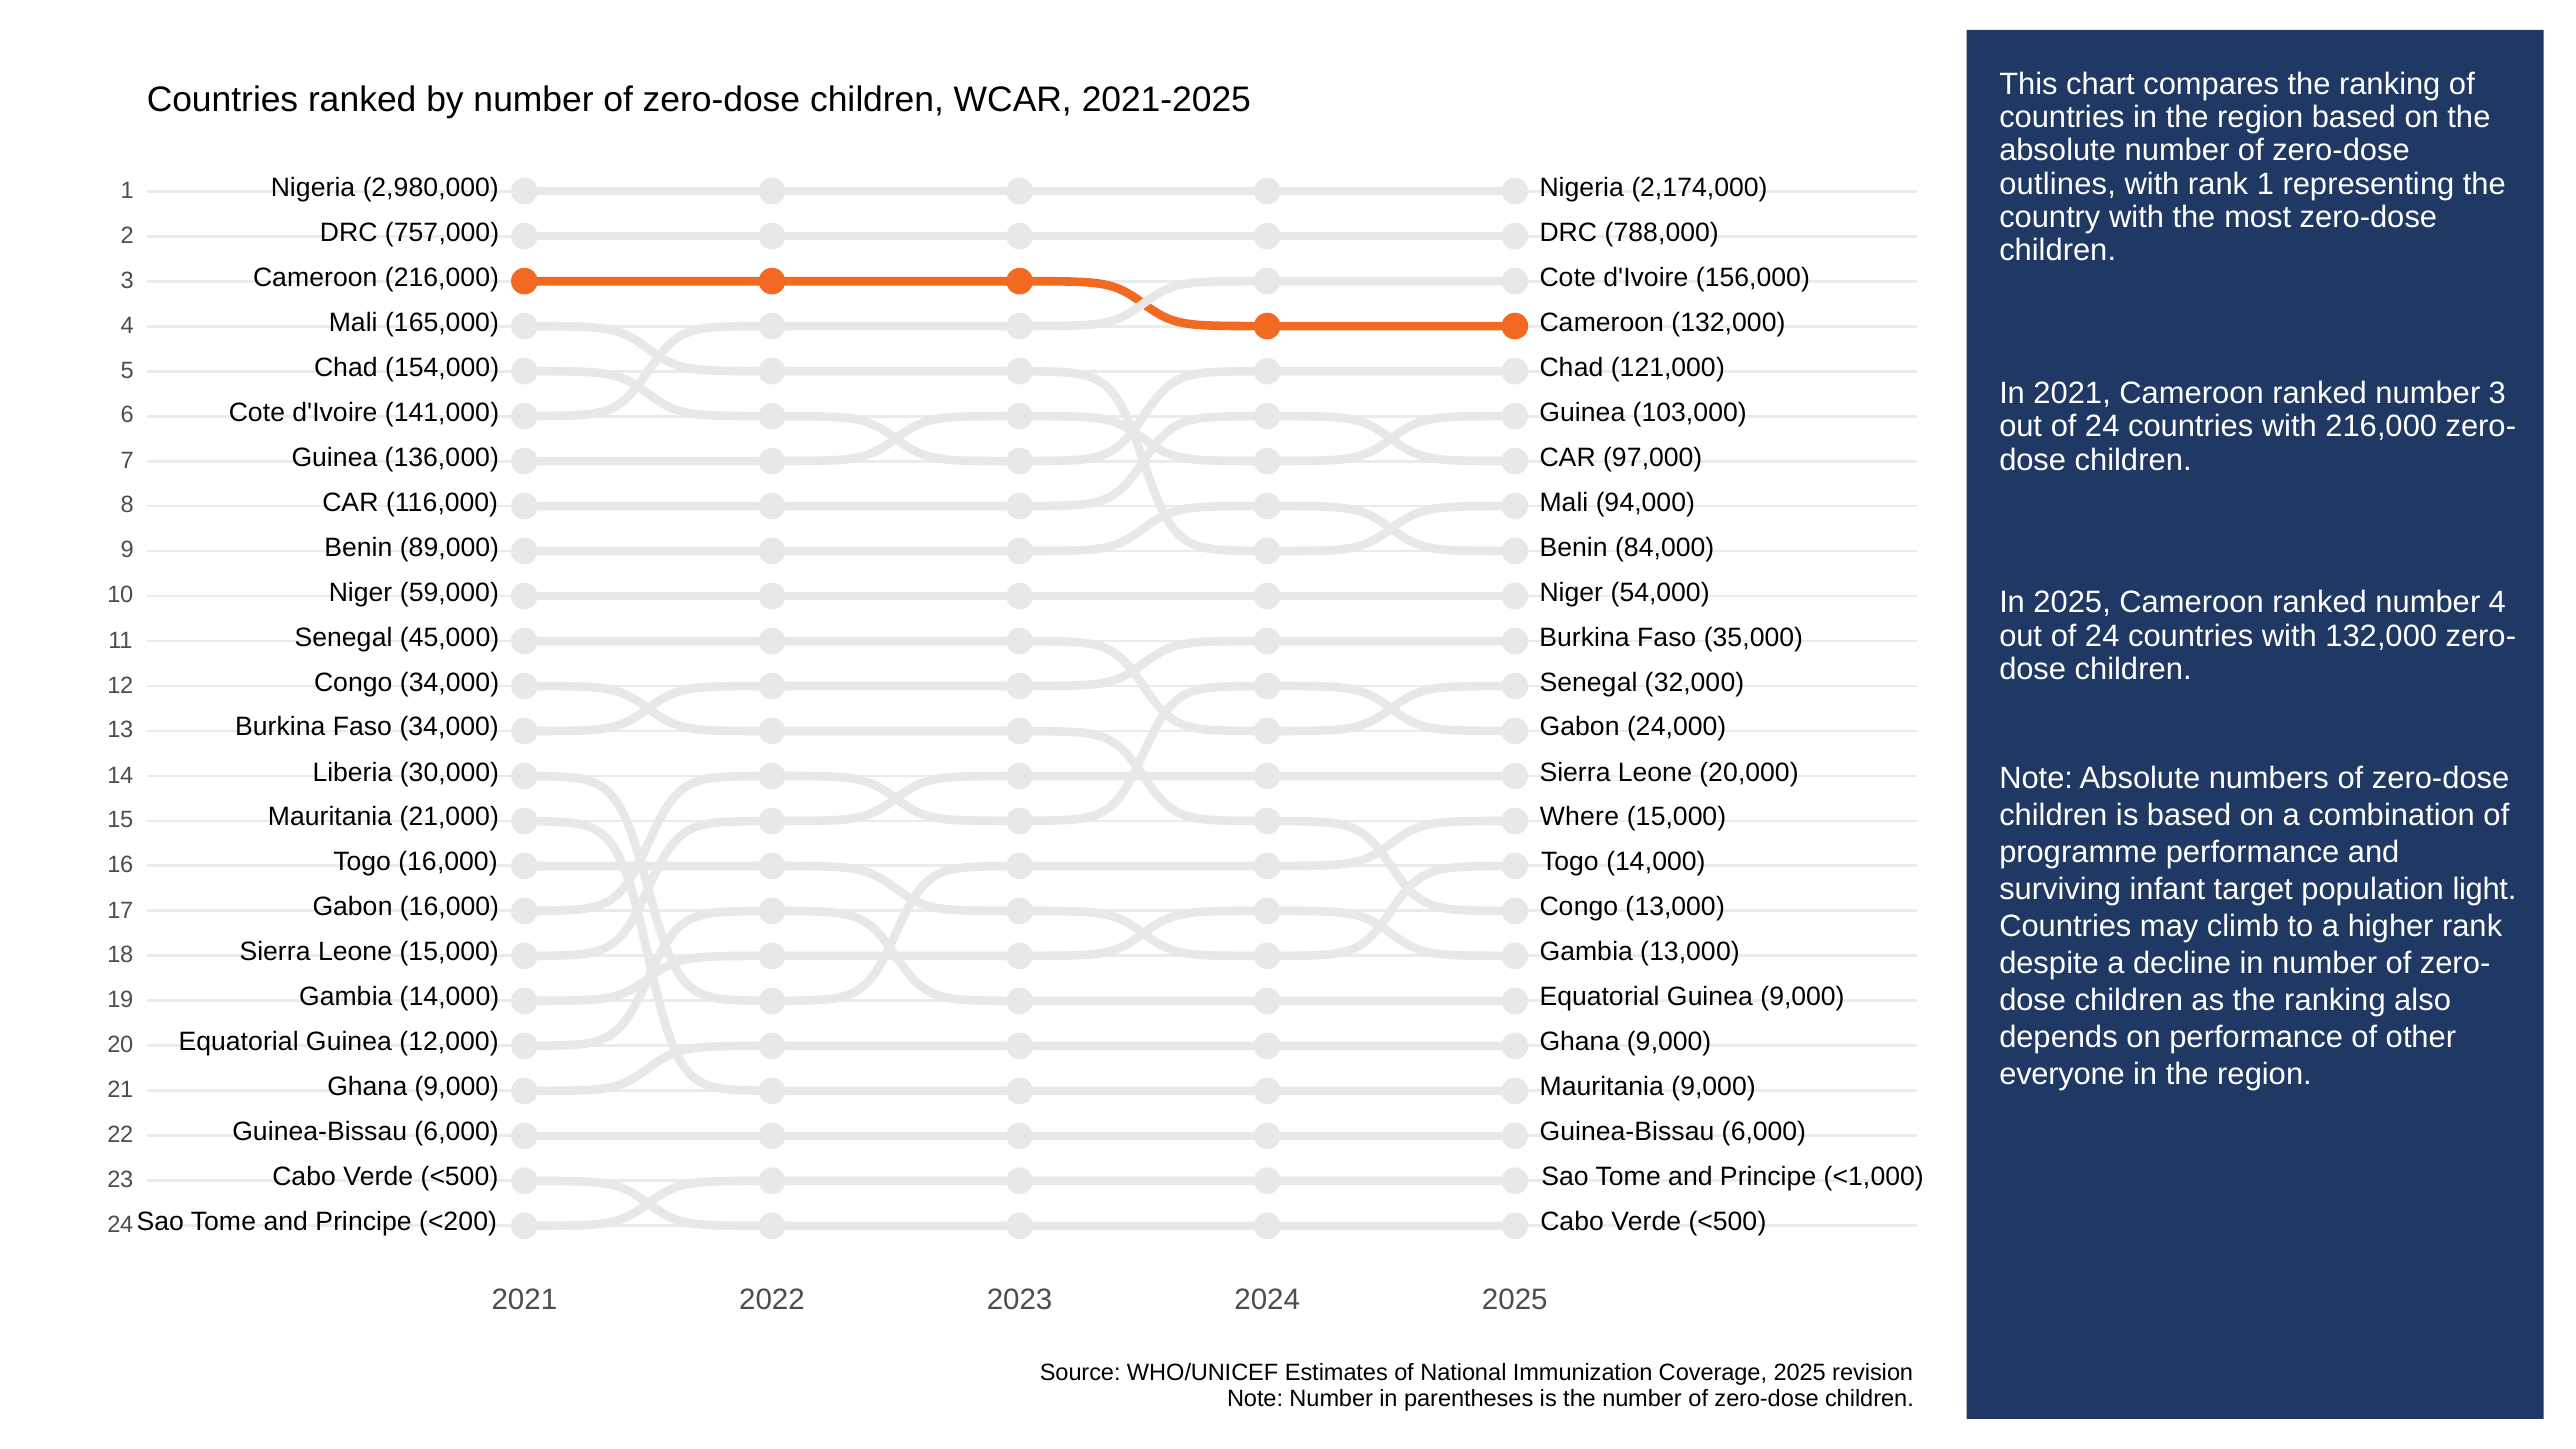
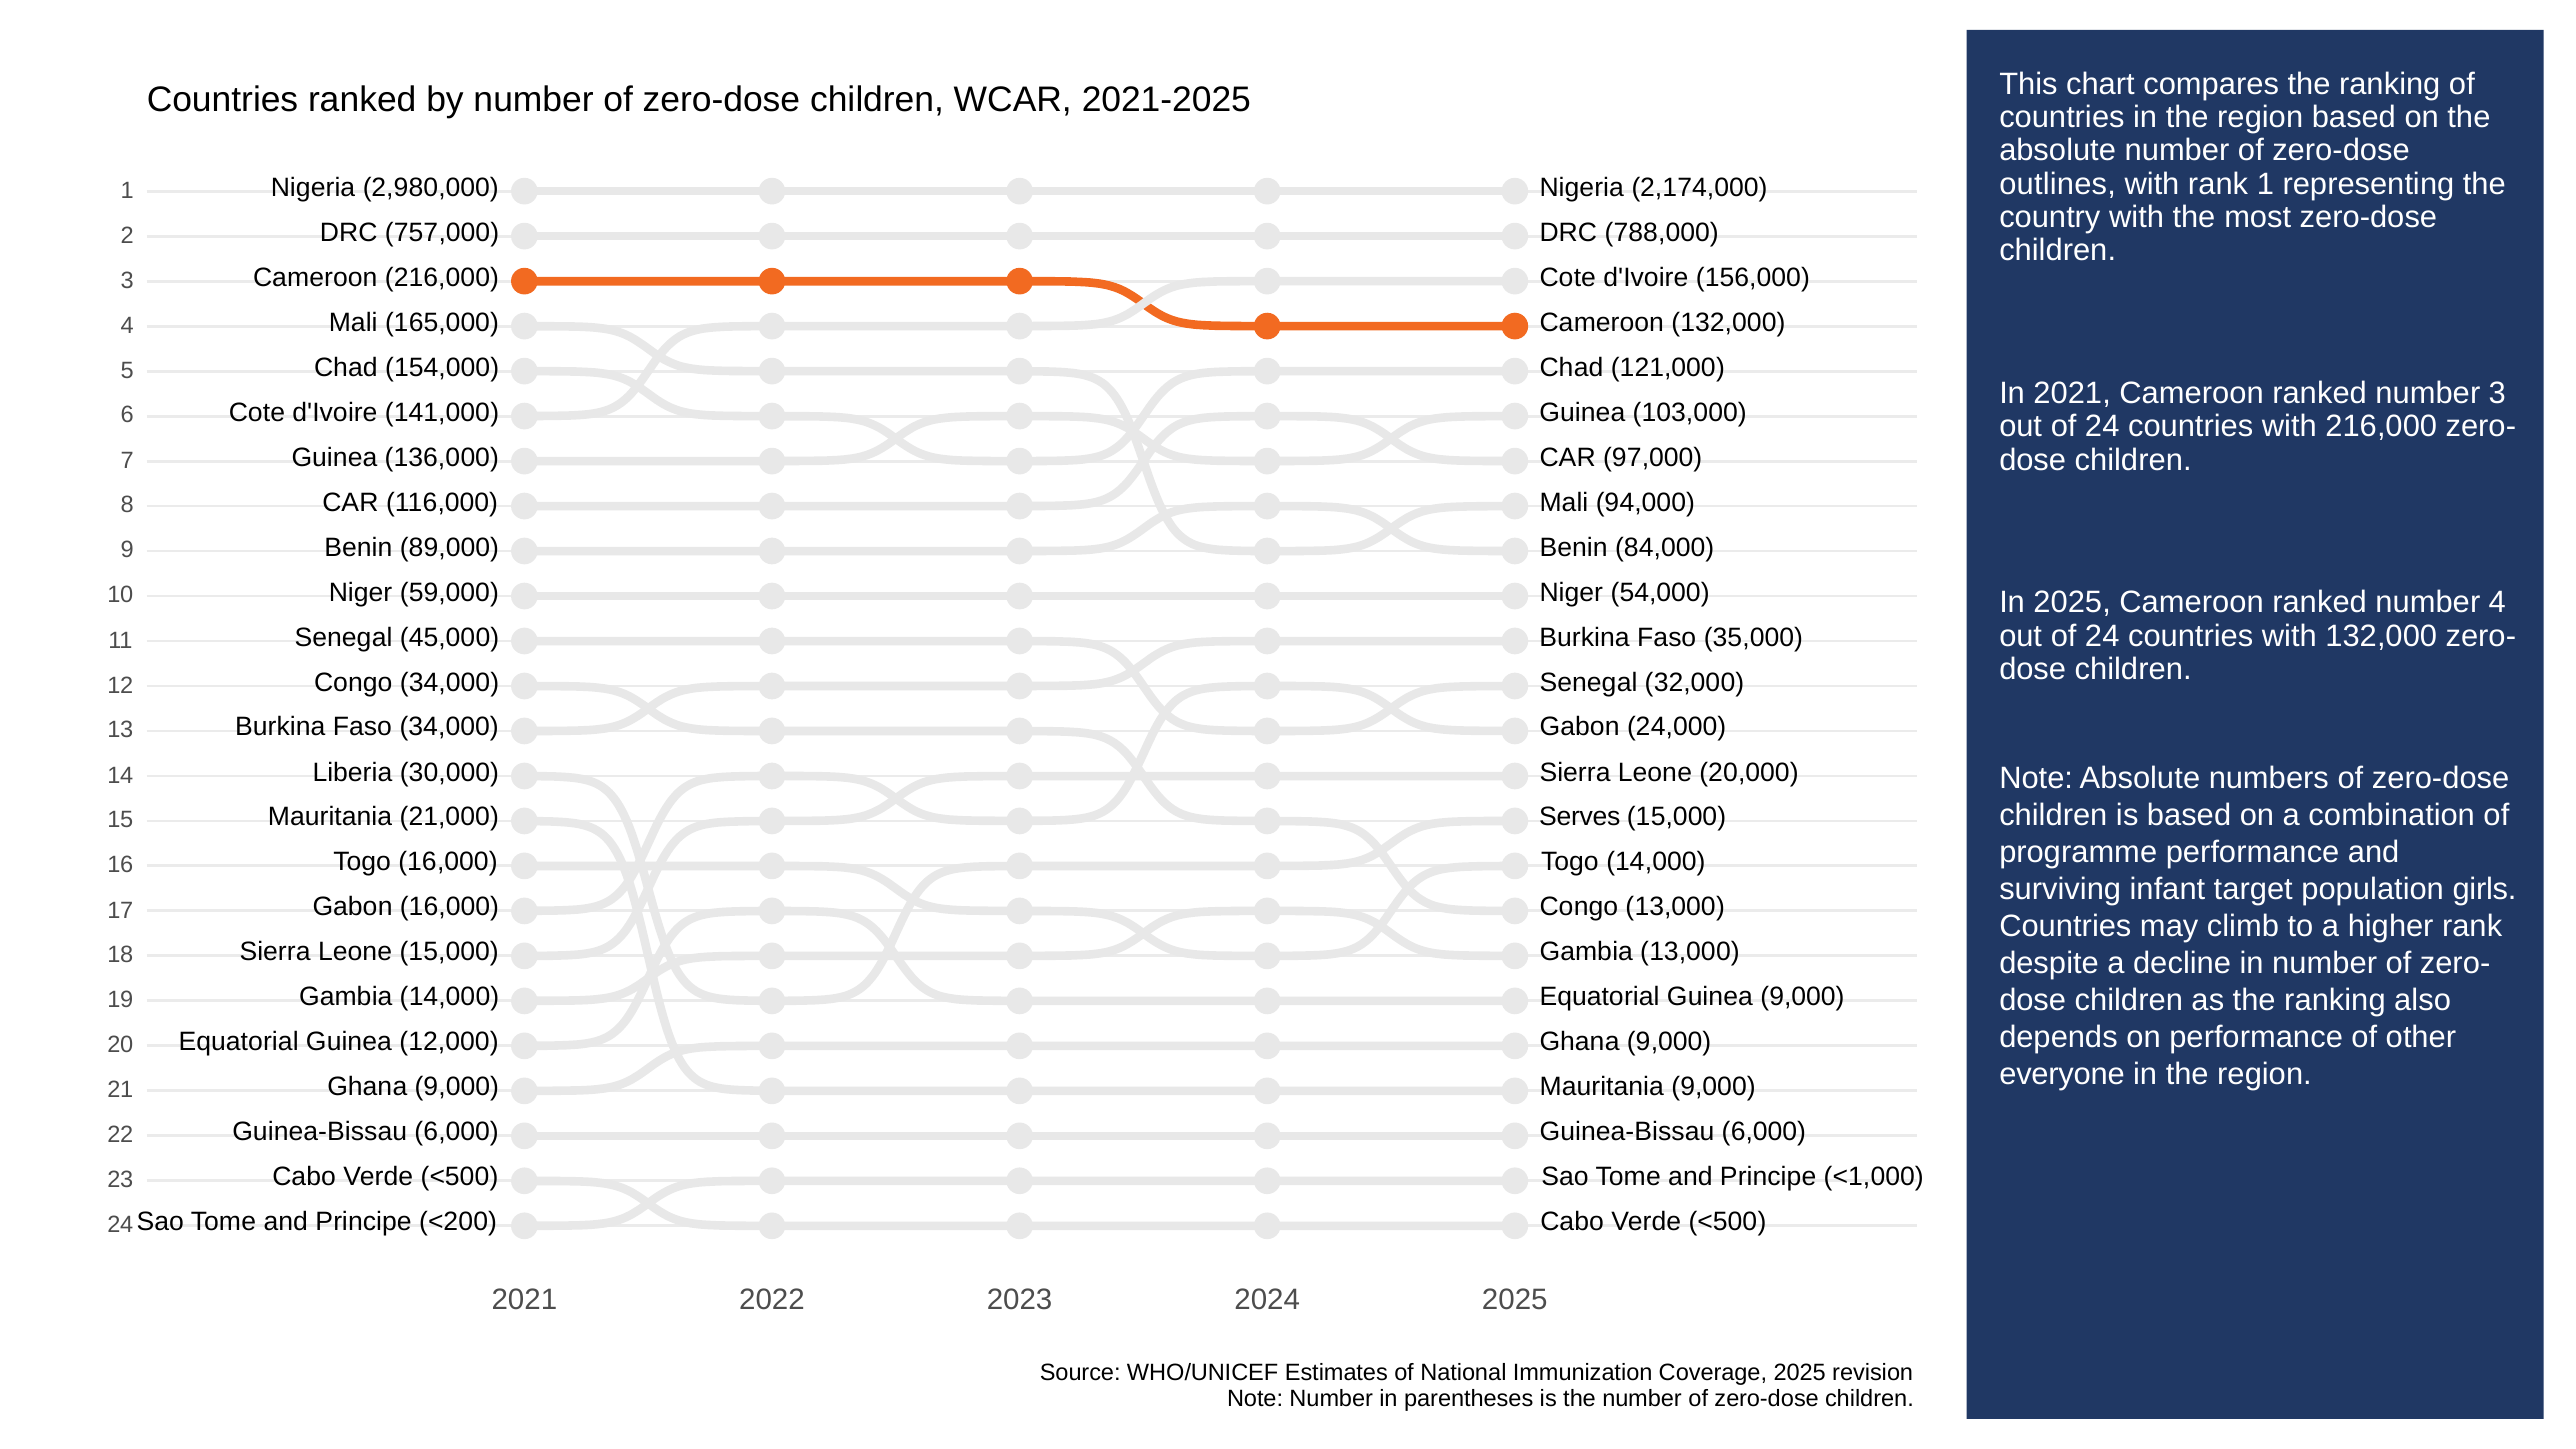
Where: Where -> Serves (1580, 817)
light: light -> girls (2484, 889)
